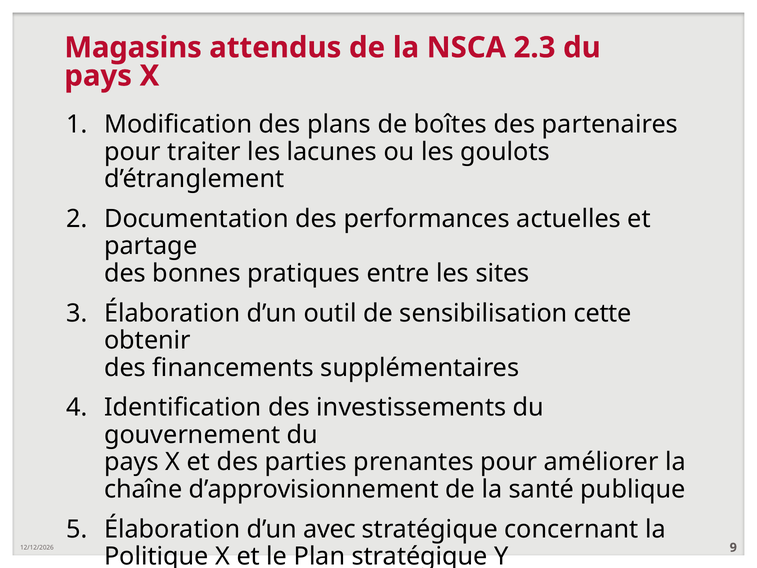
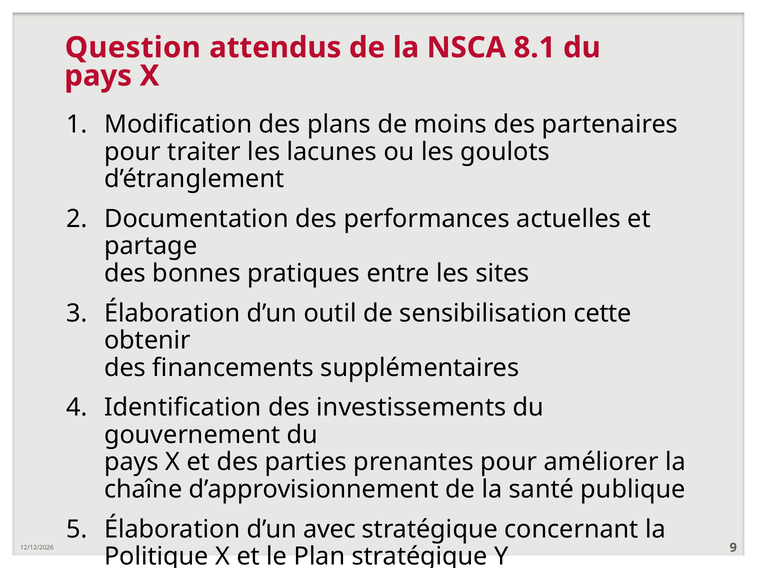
Magasins: Magasins -> Question (133, 48)
2.3: 2.3 -> 8.1 (535, 48)
boîtes: boîtes -> moins (450, 124)
